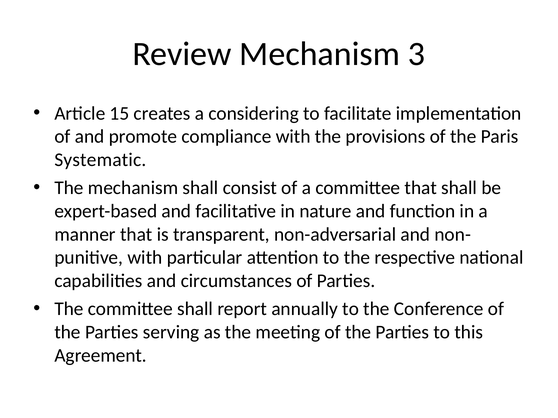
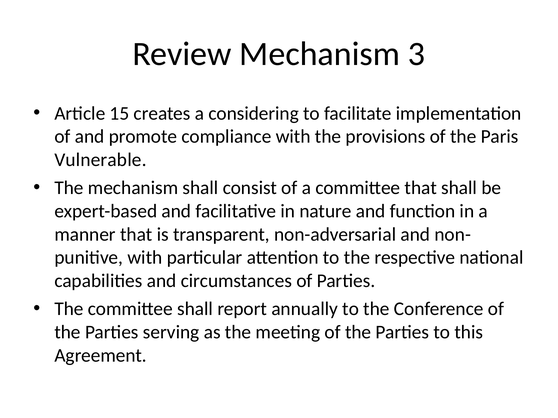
Systematic: Systematic -> Vulnerable (101, 160)
